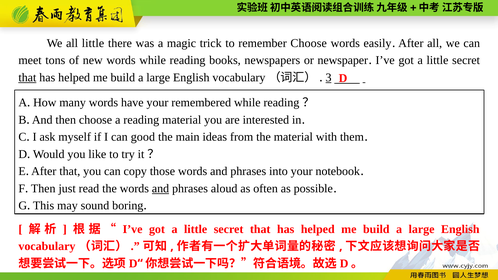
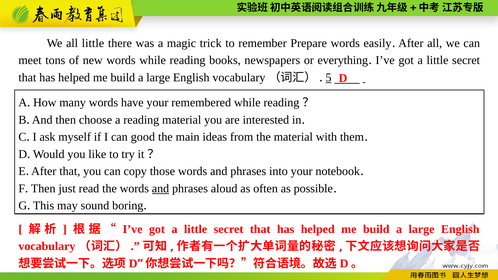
remember Choose: Choose -> Prepare (309, 43)
newspaper: newspaper -> everything (343, 60)
that underline: present -> none (27, 78)
3: 3 -> 5 (329, 78)
